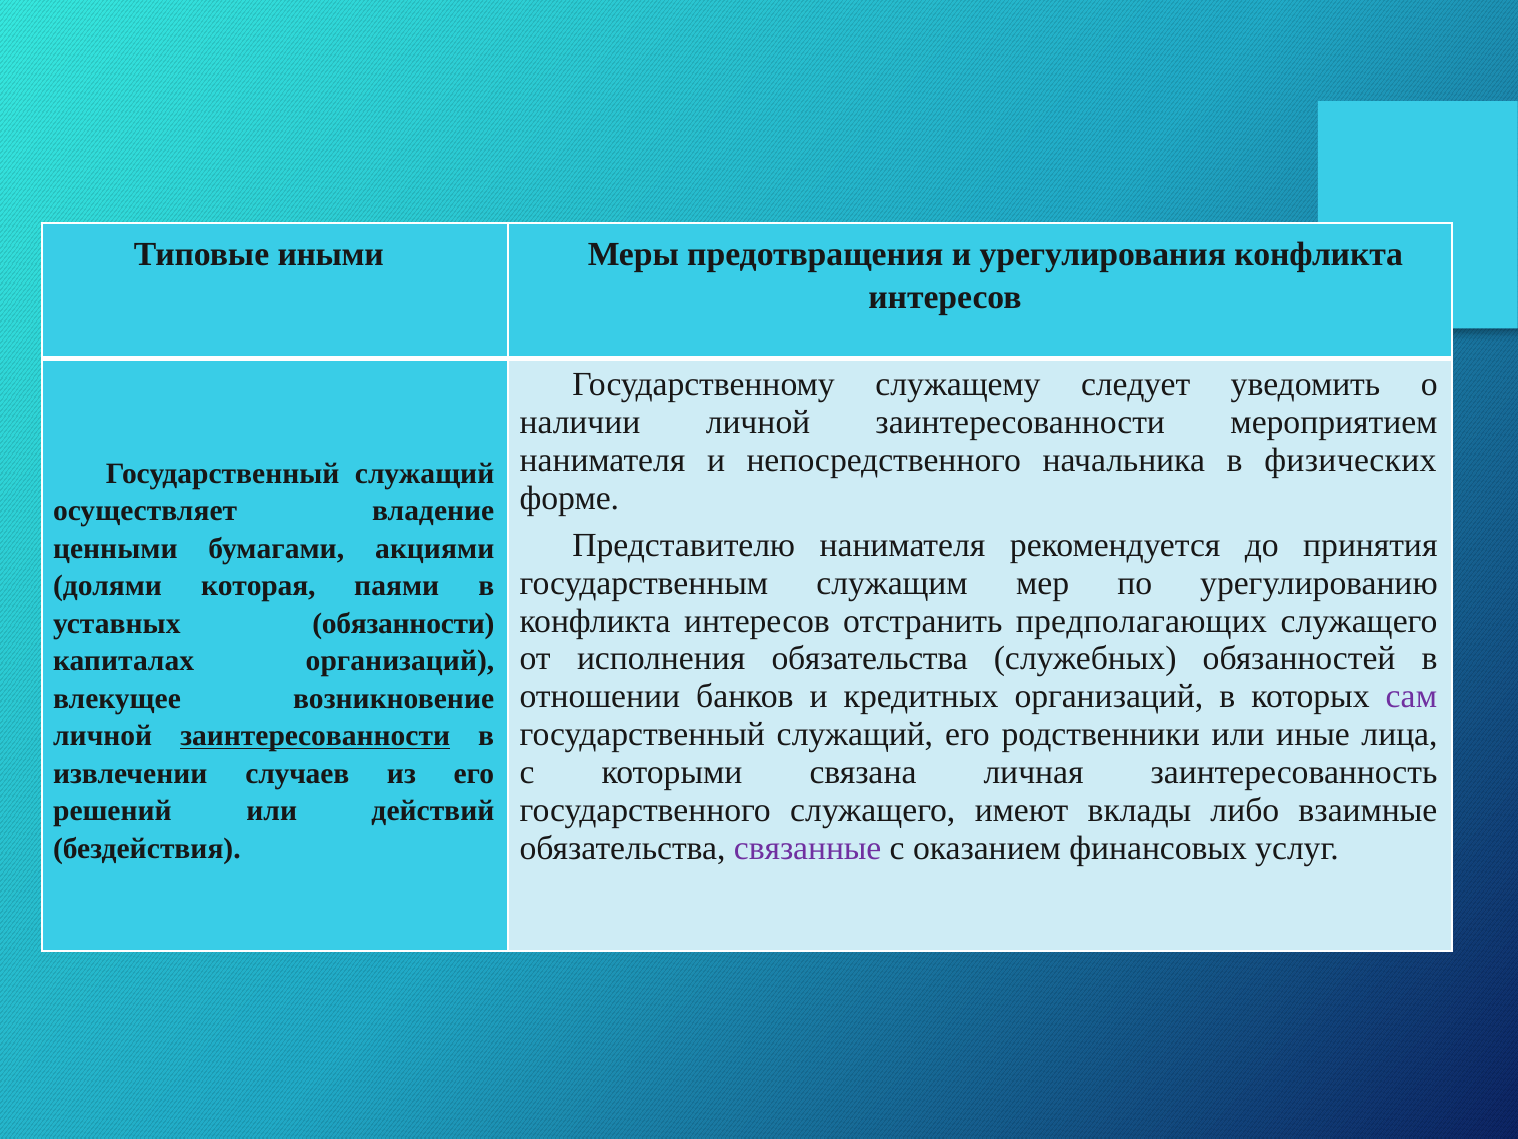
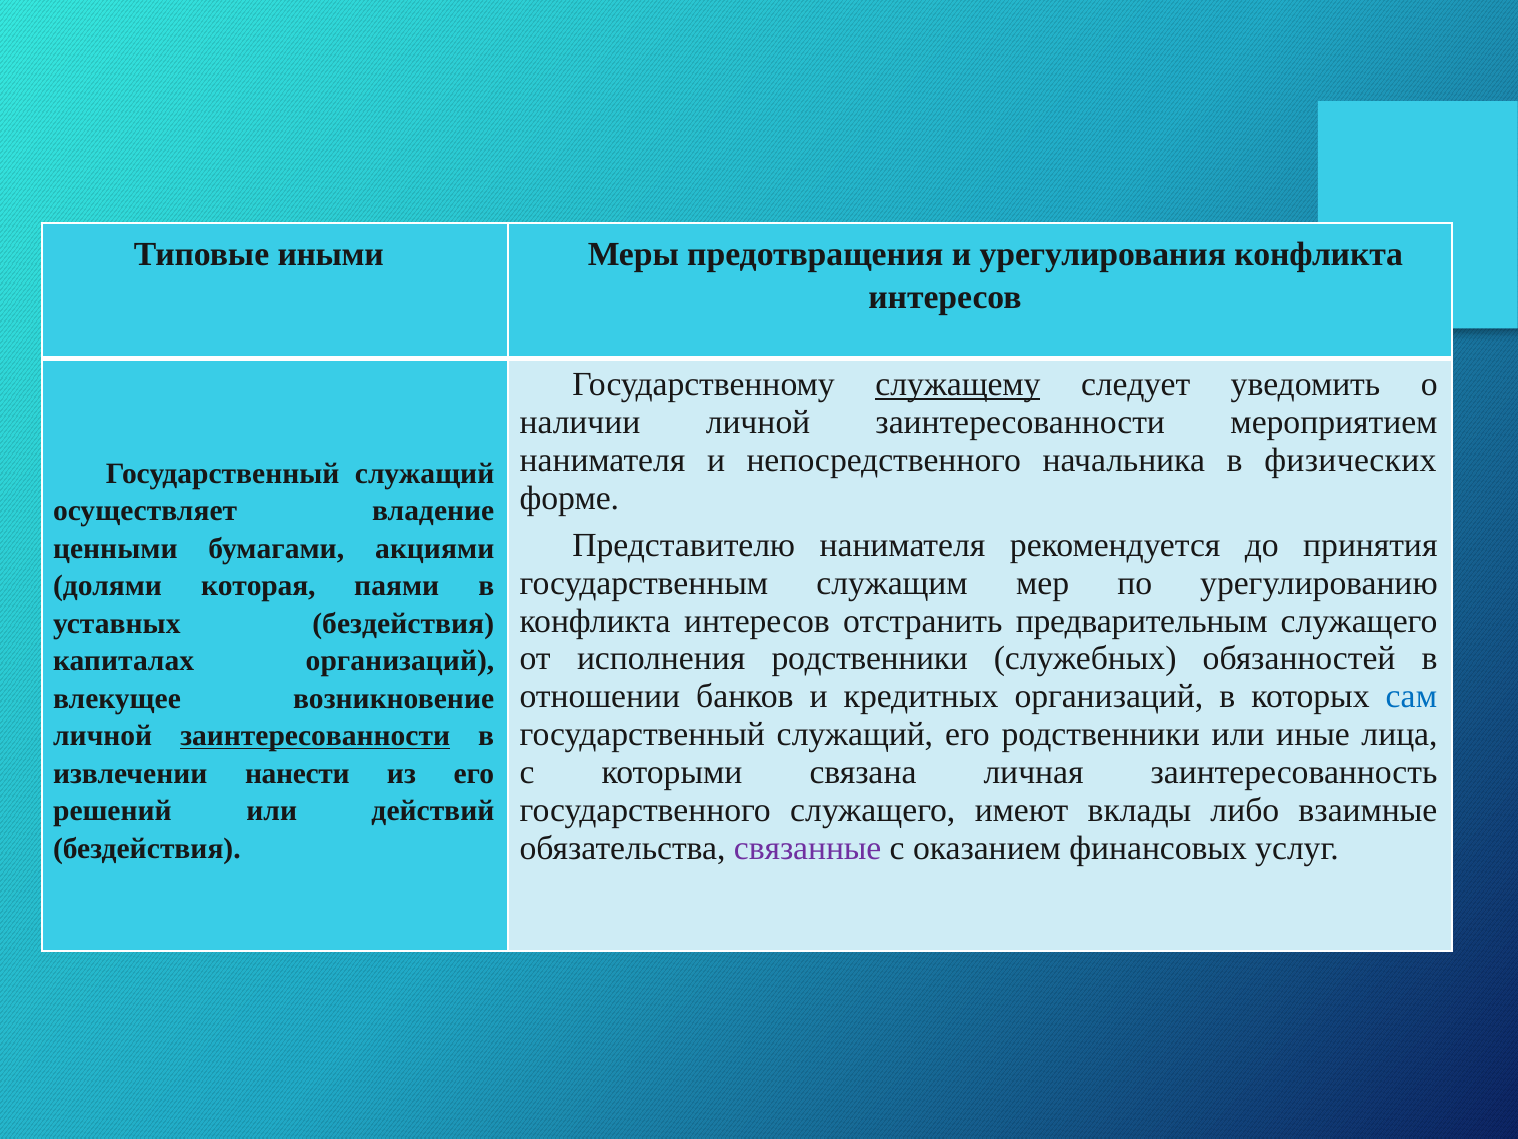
служащему underline: none -> present (958, 385)
предполагающих: предполагающих -> предварительным (1142, 621)
уставных обязанности: обязанности -> бездействия (403, 623)
исполнения обязательства: обязательства -> родственники (870, 658)
сам colour: purple -> blue (1411, 696)
случаев: случаев -> нанести (297, 773)
